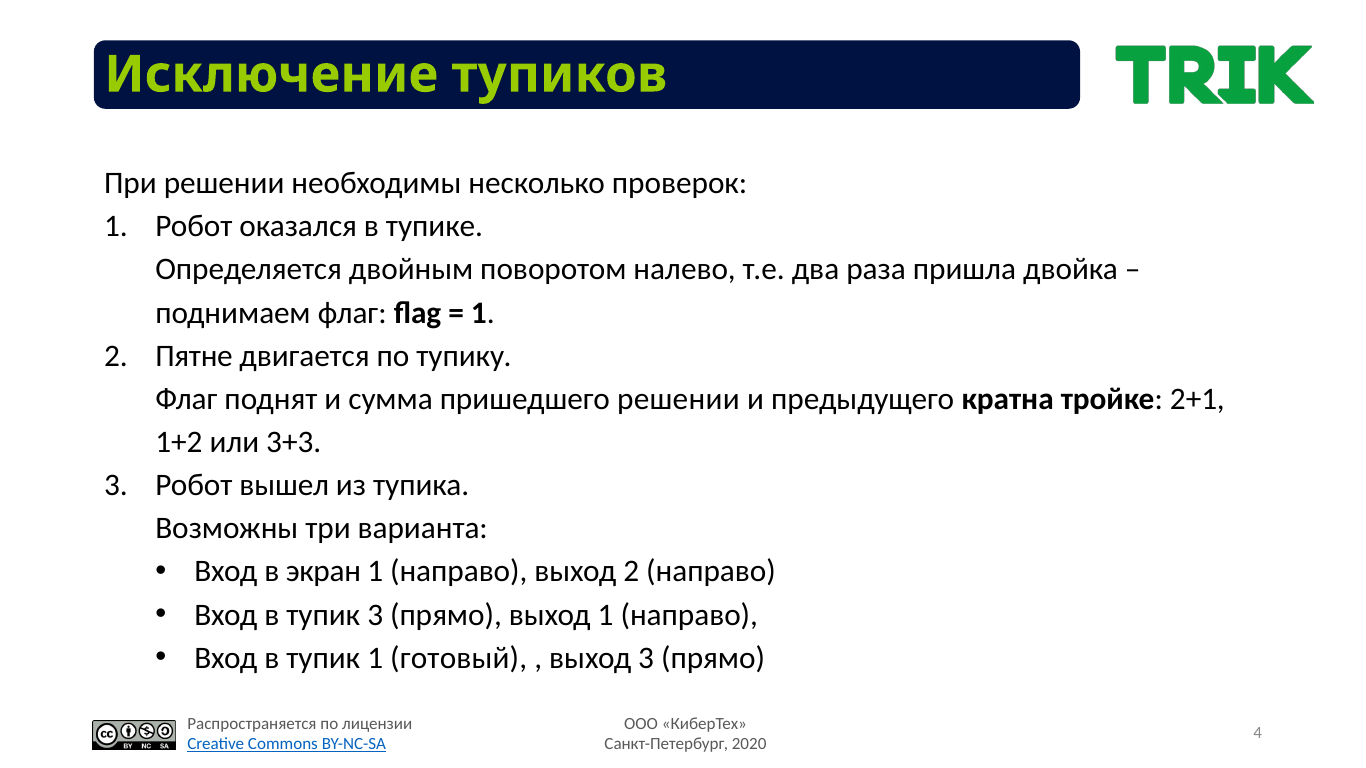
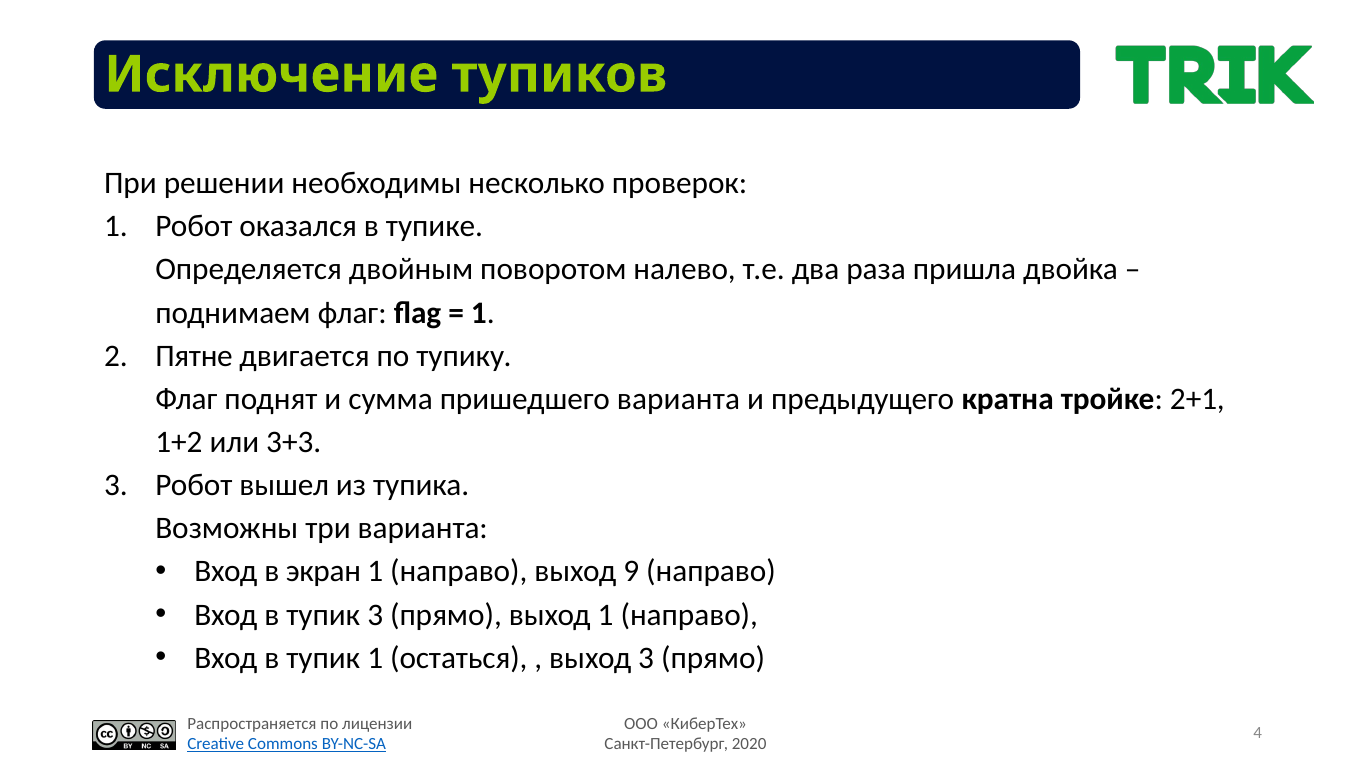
пришедшего решении: решении -> варианта (678, 399)
выход 2: 2 -> 9 (631, 572)
готовый: готовый -> остаться (459, 658)
